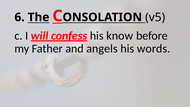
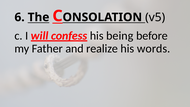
know: know -> being (120, 36)
angels: angels -> realize (102, 49)
